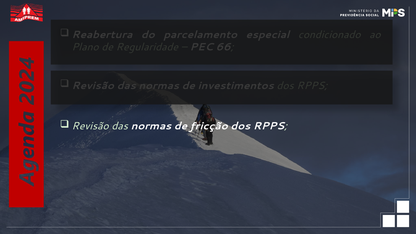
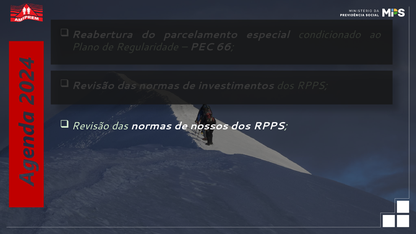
fricção: fricção -> nossos (209, 126)
